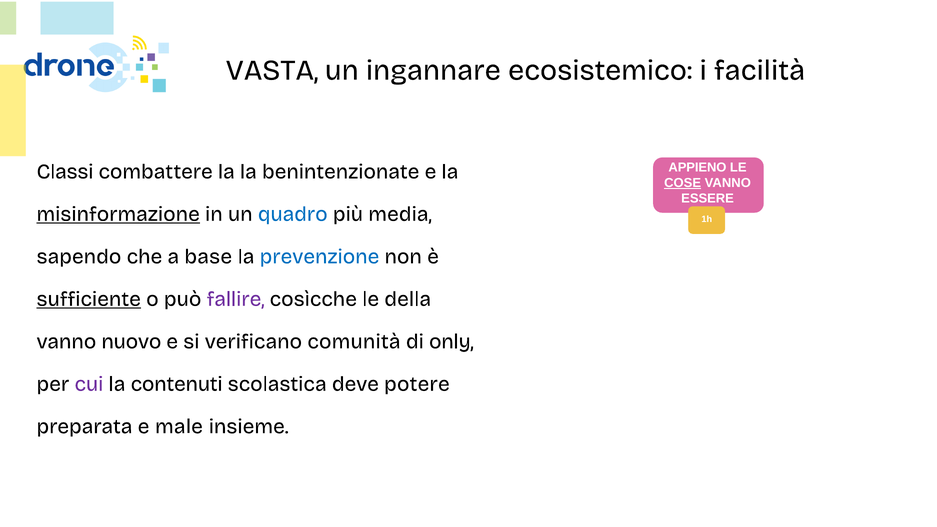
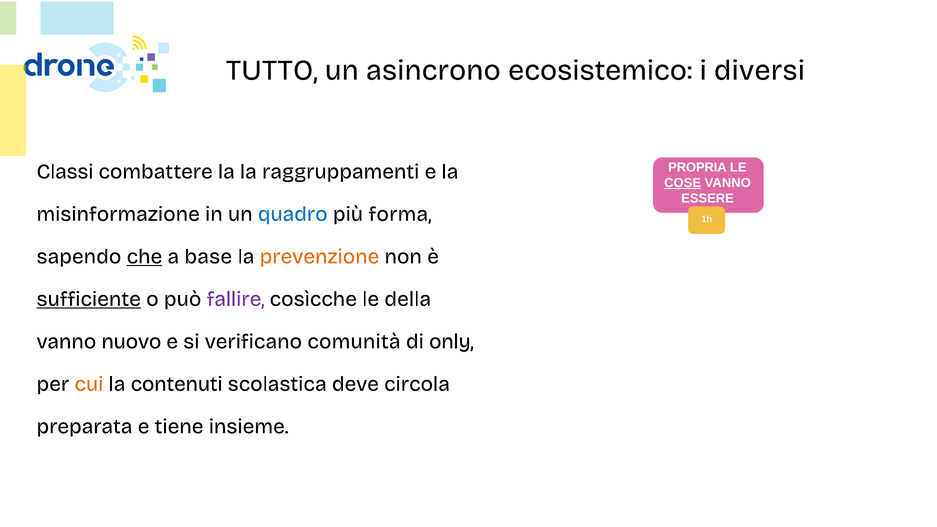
VASTA: VASTA -> TUTTO (272, 70)
ingannare: ingannare -> asincrono (433, 70)
facilità: facilità -> diversi (759, 70)
APPIENO: APPIENO -> PROPRIA (697, 167)
benintenzionate: benintenzionate -> raggruppamenti (341, 172)
misinformazione underline: present -> none (118, 214)
media: media -> forma (400, 214)
che underline: none -> present (144, 257)
prevenzione colour: blue -> orange (319, 257)
cui colour: purple -> orange (89, 384)
potere: potere -> circola (417, 384)
male: male -> tiene (179, 426)
